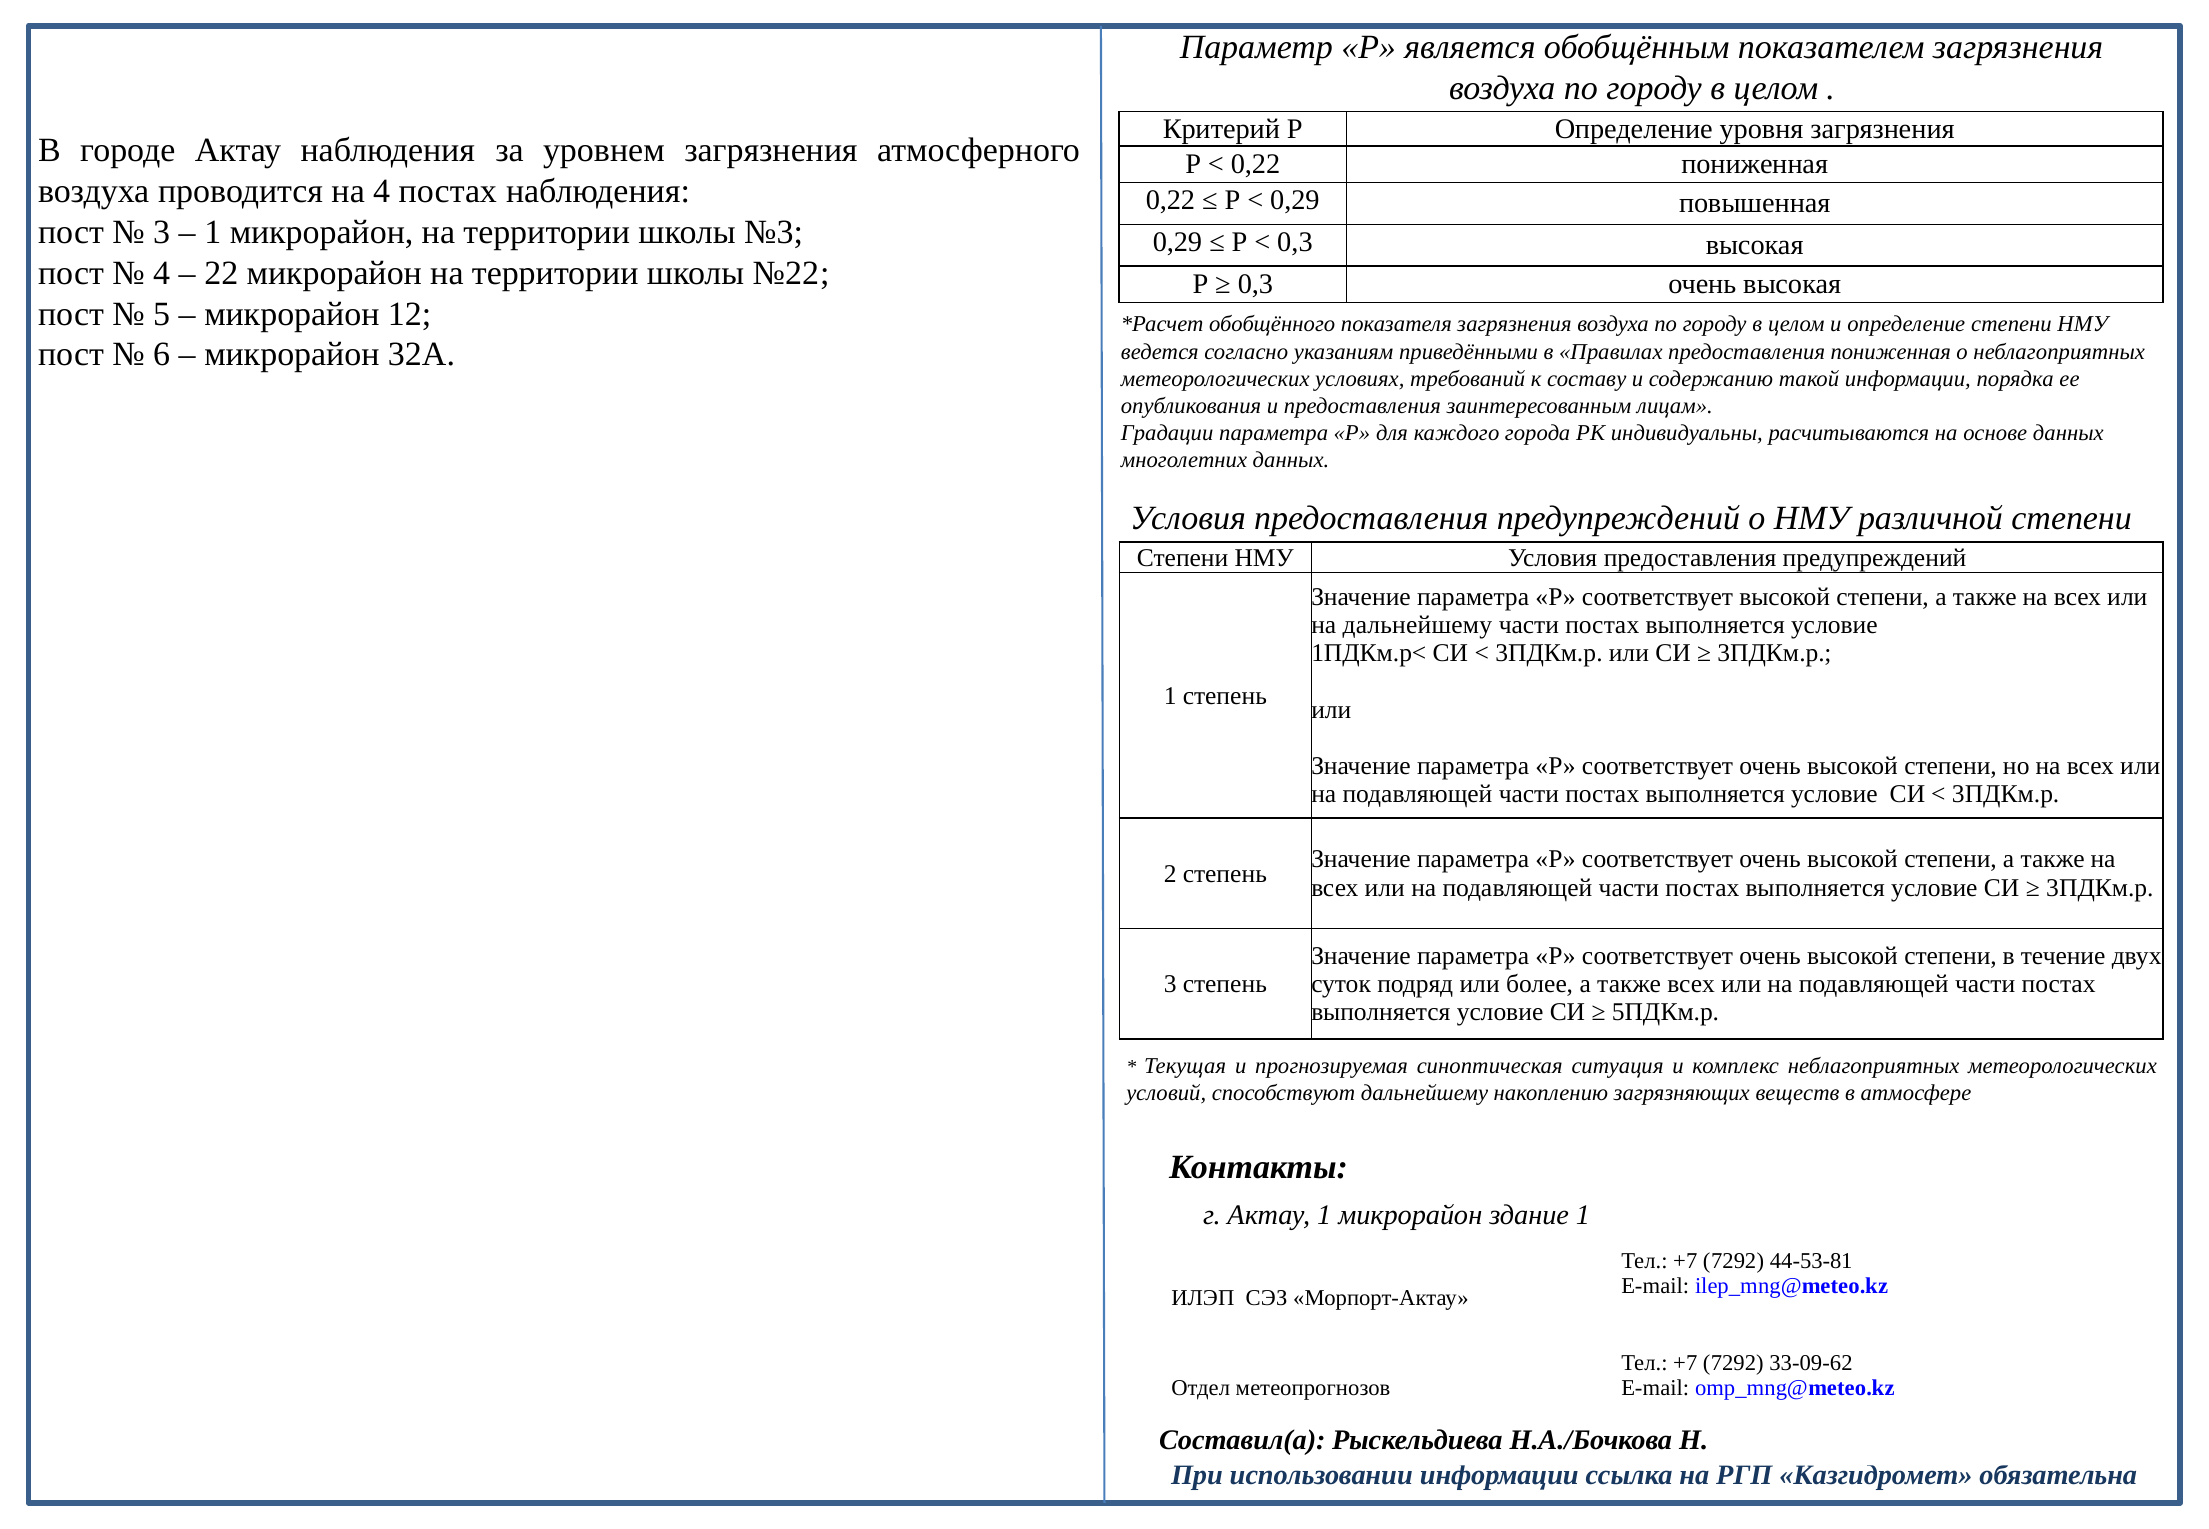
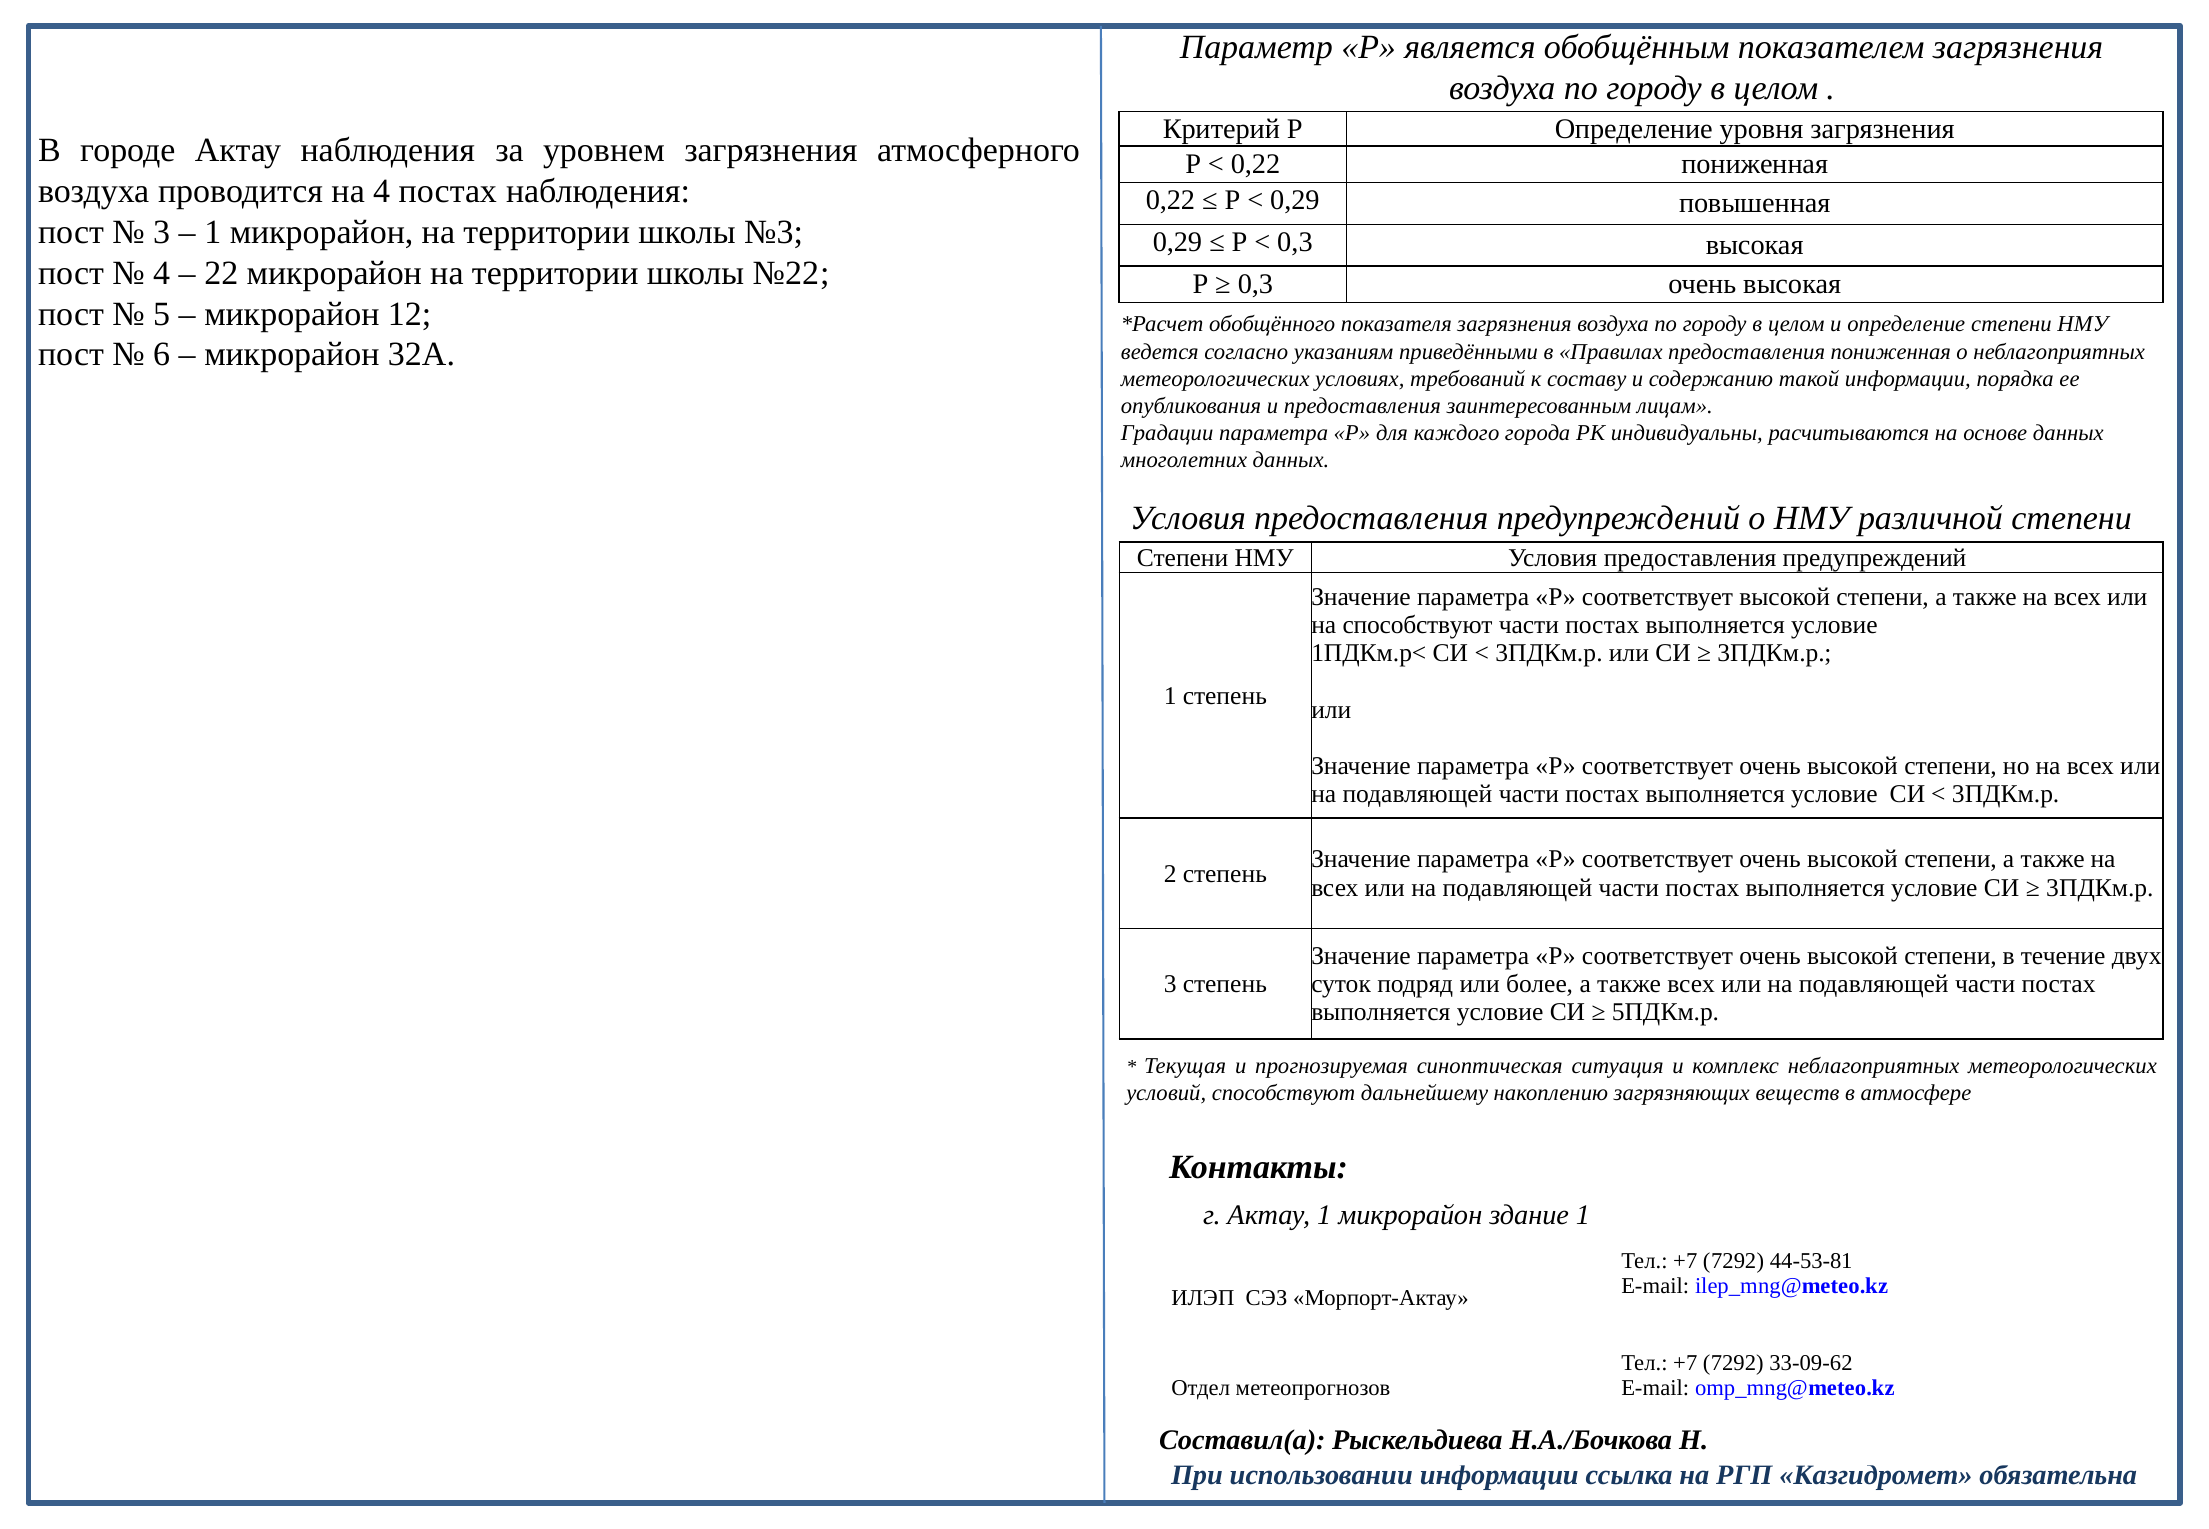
на дальнейшему: дальнейшему -> способствуют (1418, 625)
